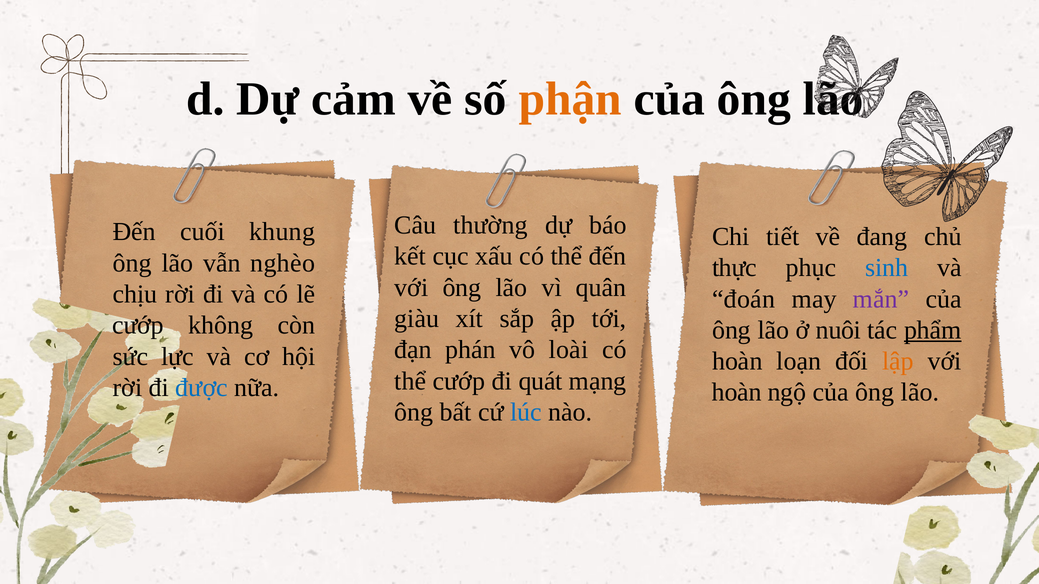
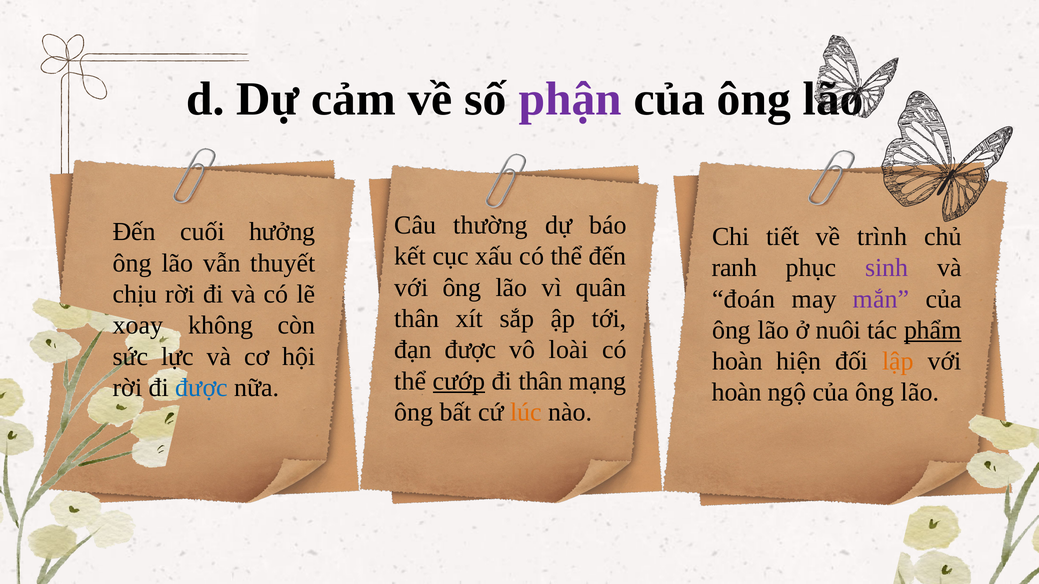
phận colour: orange -> purple (570, 99)
khung: khung -> hưởng (282, 232)
đang: đang -> trình (882, 237)
nghèo: nghèo -> thuyết (283, 263)
thực: thực -> ranh (734, 268)
sinh colour: blue -> purple (887, 268)
giàu: giàu -> thân (417, 319)
cướp: cướp -> xoay (138, 326)
đạn phán: phán -> được (471, 350)
loạn: loạn -> hiện (799, 362)
cướp underline: none -> present (459, 381)
đi quát: quát -> thân (541, 381)
lúc colour: blue -> orange (526, 412)
